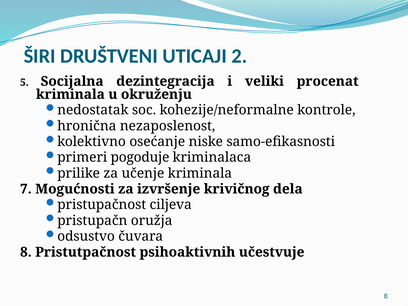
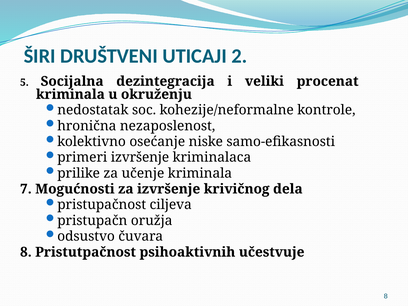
primeri pogoduje: pogoduje -> izvršenje (140, 157)
